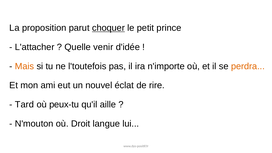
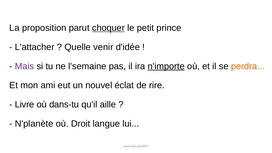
Mais colour: orange -> purple (24, 66)
l'toutefois: l'toutefois -> l'semaine (87, 66)
n'importe underline: none -> present (166, 66)
Tard: Tard -> Livre (25, 105)
peux-tu: peux-tu -> dans-tu (64, 105)
N'mouton: N'mouton -> N'planète (34, 124)
